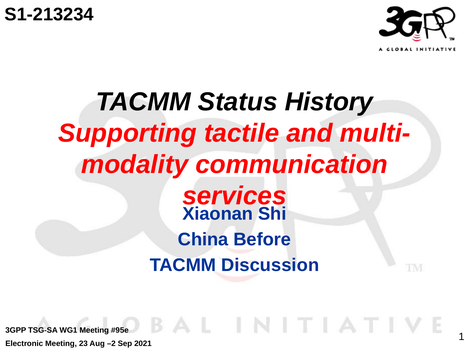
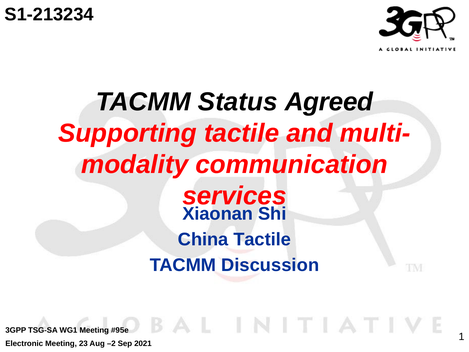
History: History -> Agreed (329, 102)
China Before: Before -> Tactile (262, 239)
